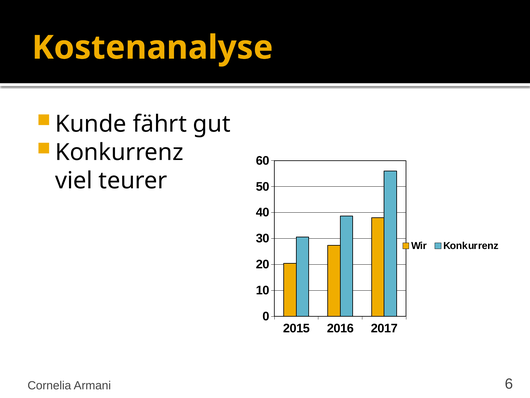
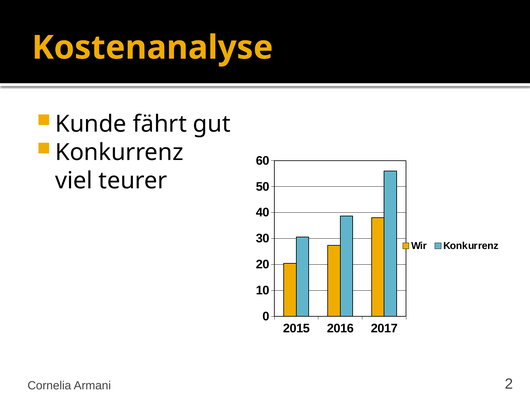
6: 6 -> 2 (509, 383)
